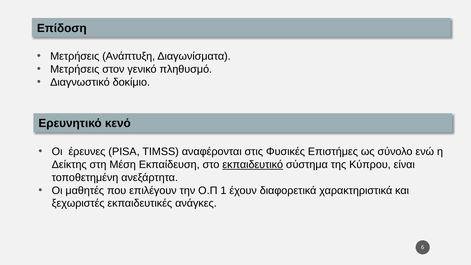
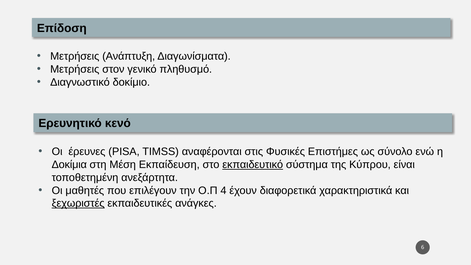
Δείκτης: Δείκτης -> Δοκίμια (69, 165)
1: 1 -> 4 (223, 190)
ξεχωριστές underline: none -> present (78, 203)
